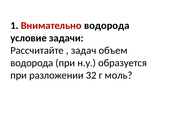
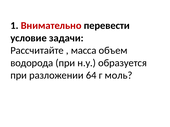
Внимательно водорода: водорода -> перевести (107, 26)
задач: задач -> масса (84, 51)
32: 32 -> 64 (91, 76)
